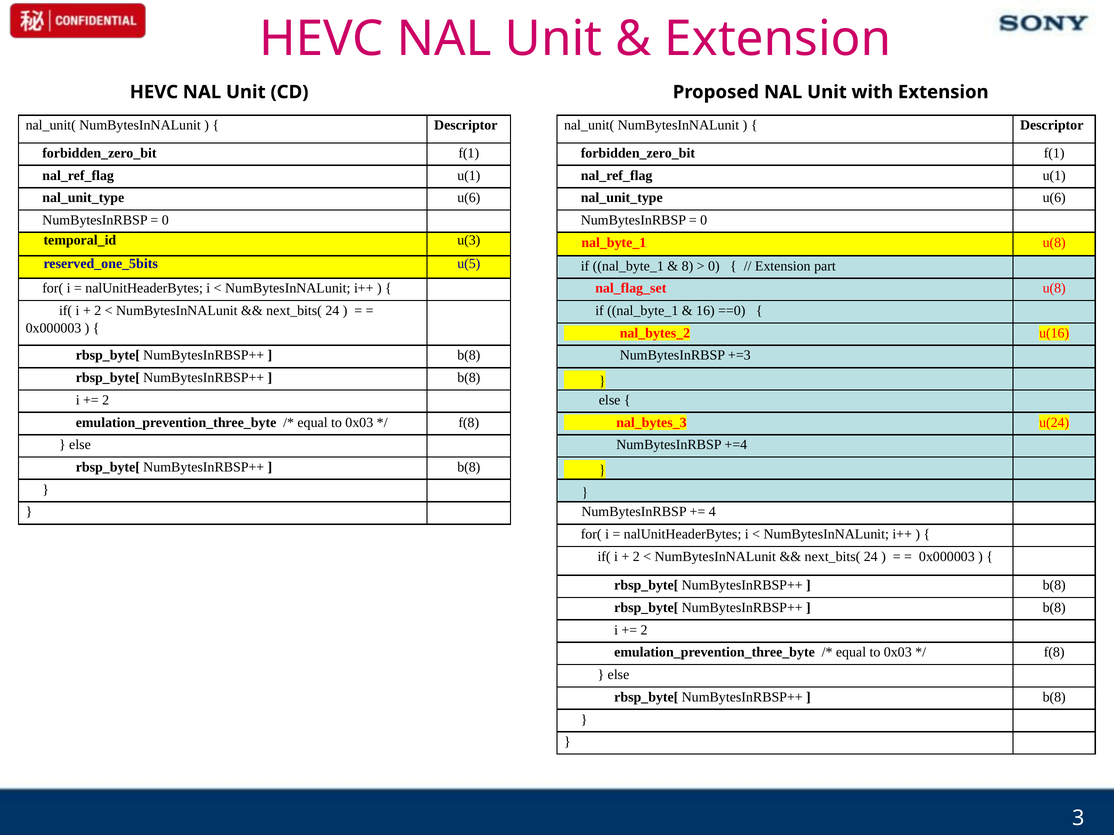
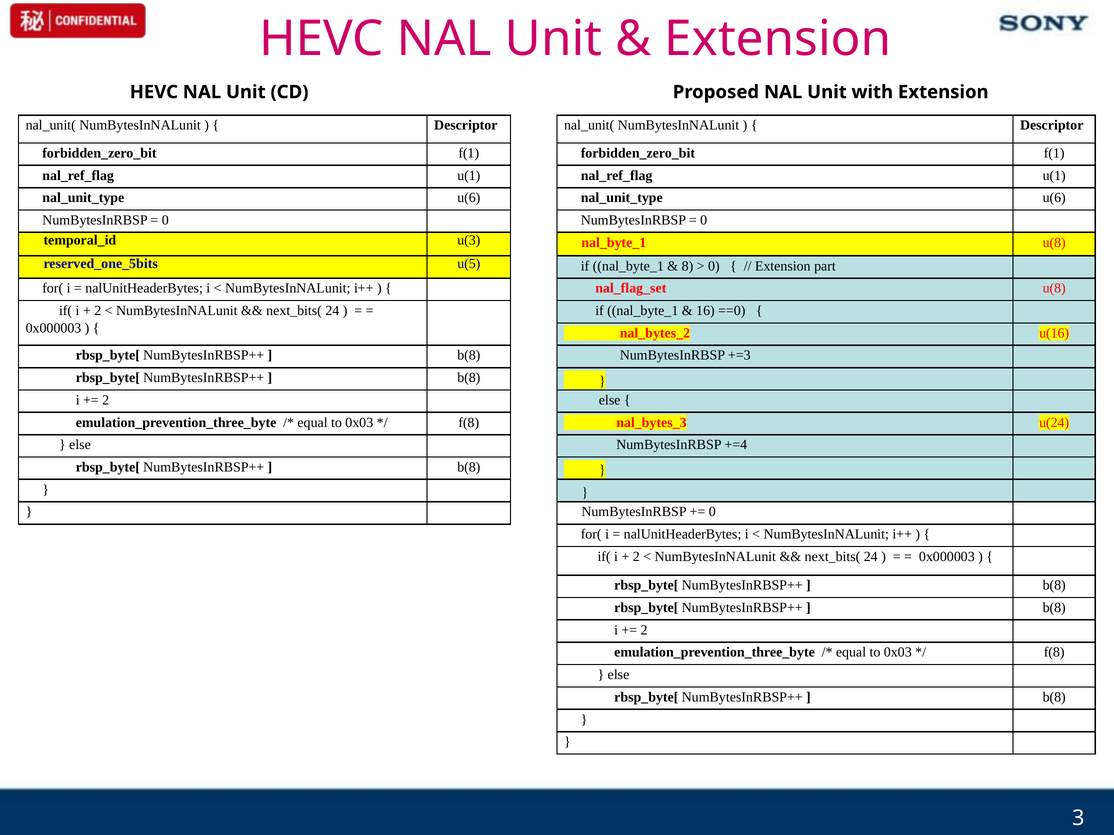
4: 4 -> 0 (712, 512)
